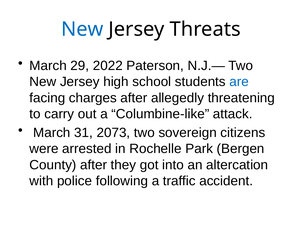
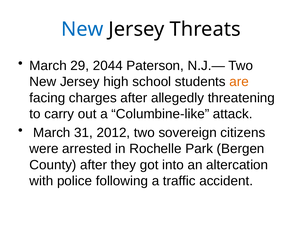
2022: 2022 -> 2044 (108, 66)
are colour: blue -> orange (239, 82)
2073: 2073 -> 2012 (113, 133)
